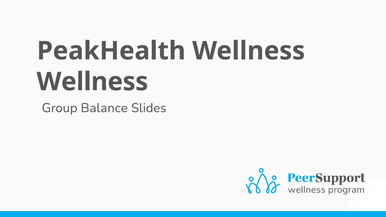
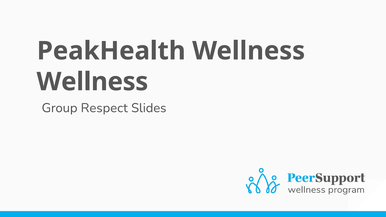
Balance: Balance -> Respect (104, 108)
